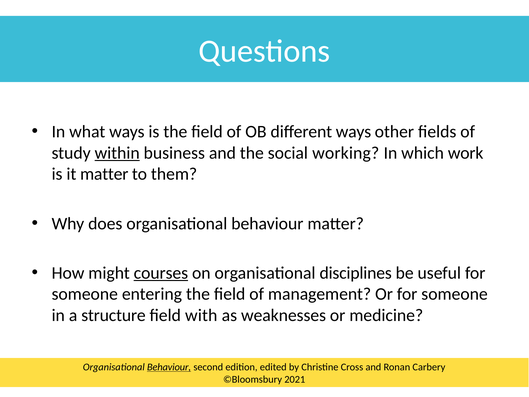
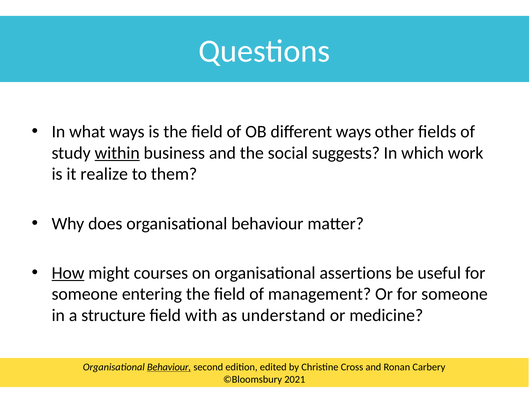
working: working -> suggests (346, 153)
it matter: matter -> realize (104, 174)
How underline: none -> present (68, 273)
courses underline: present -> none (161, 273)
disciplines: disciplines -> assertions (356, 273)
weaknesses: weaknesses -> understand (283, 315)
